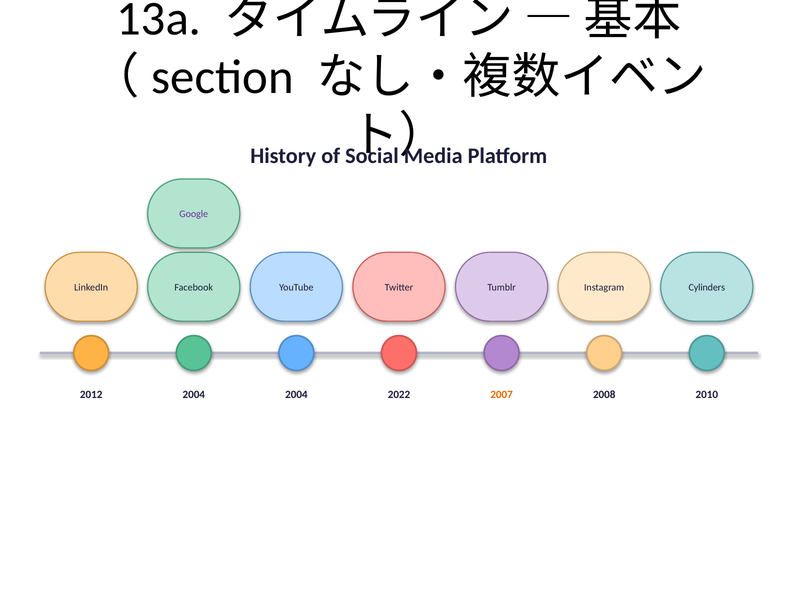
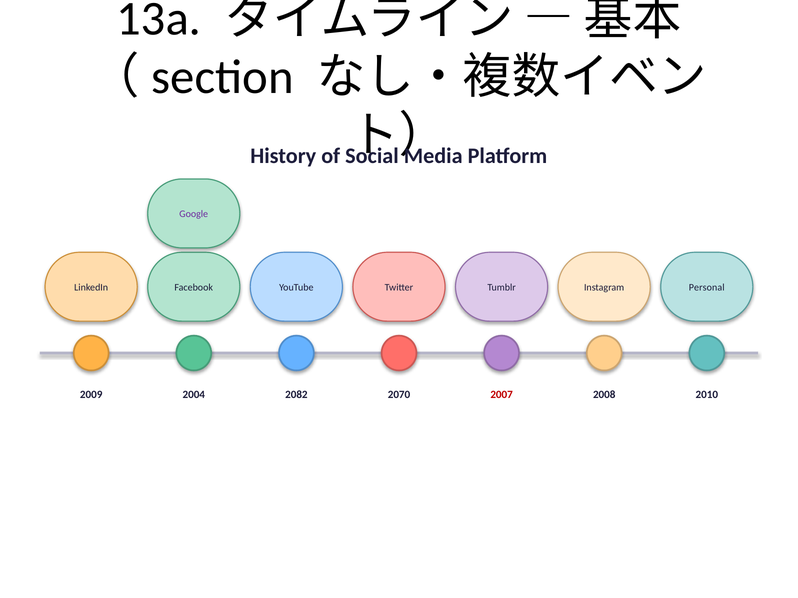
Cylinders: Cylinders -> Personal (707, 288)
2012: 2012 -> 2009 (91, 395)
2004: 2004 -> 2082 (296, 395)
2022: 2022 -> 2070 (399, 395)
2007 colour: orange -> red (502, 395)
